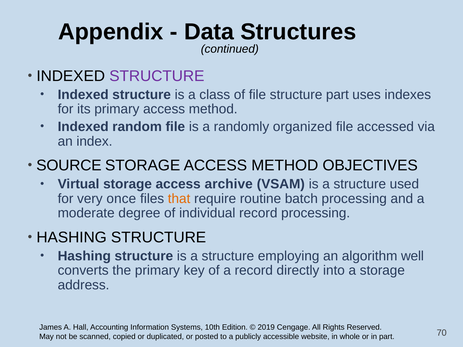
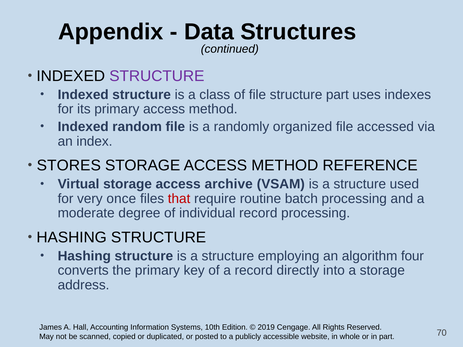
SOURCE: SOURCE -> STORES (69, 166)
OBJECTIVES: OBJECTIVES -> REFERENCE (370, 166)
that colour: orange -> red (179, 199)
well: well -> four (412, 256)
